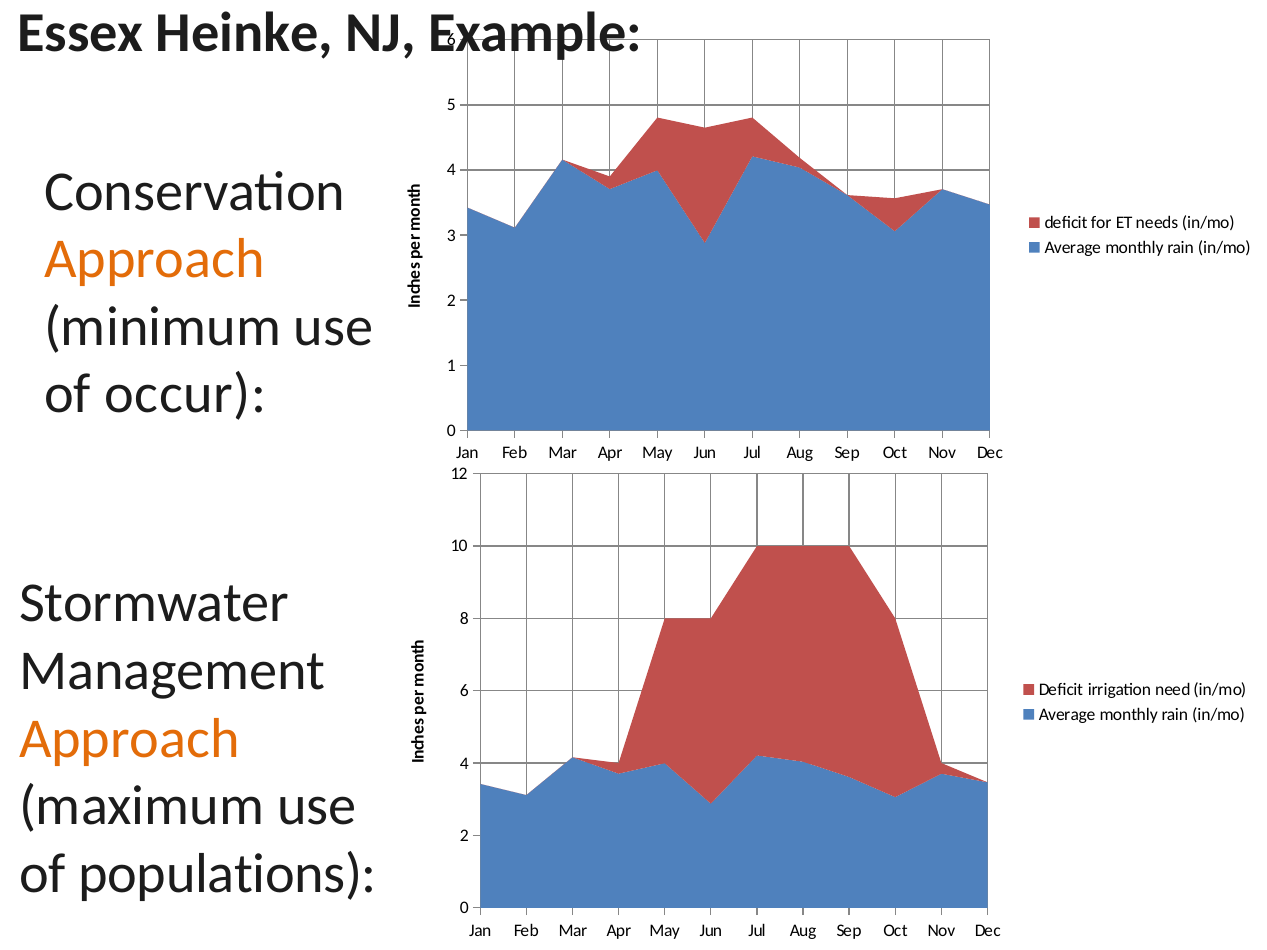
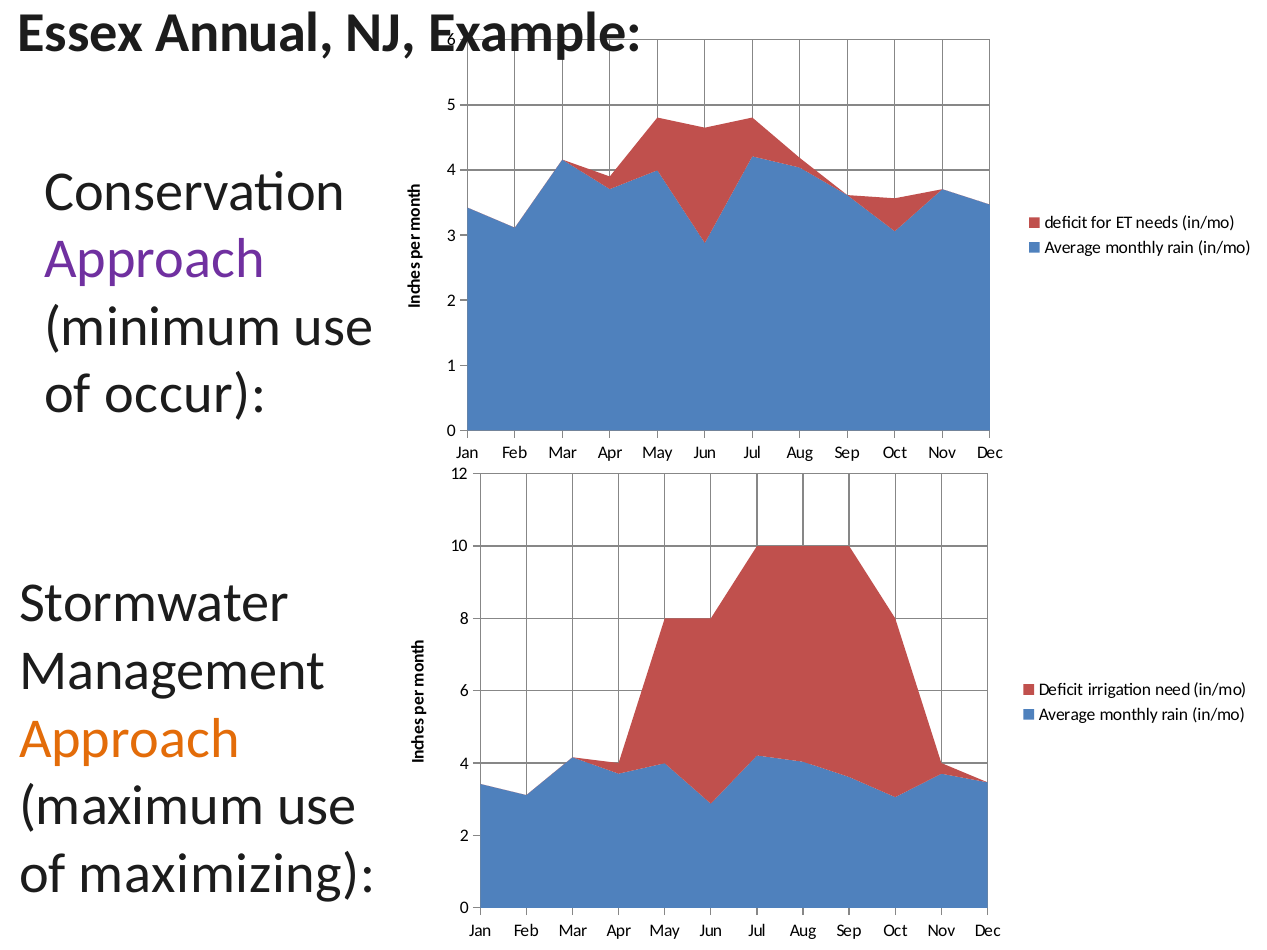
Heinke: Heinke -> Annual (245, 33)
Approach colour: orange -> purple (154, 259)
populations: populations -> maximizing (227, 874)
